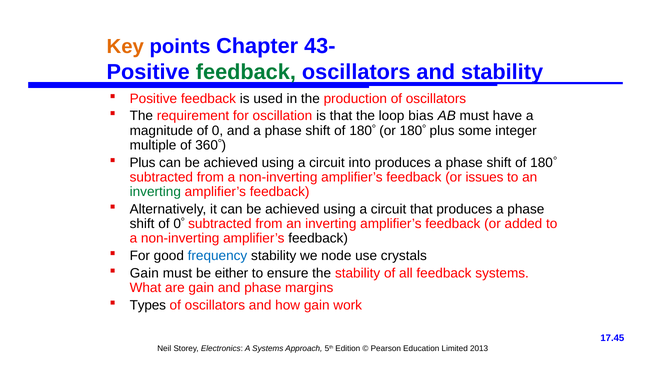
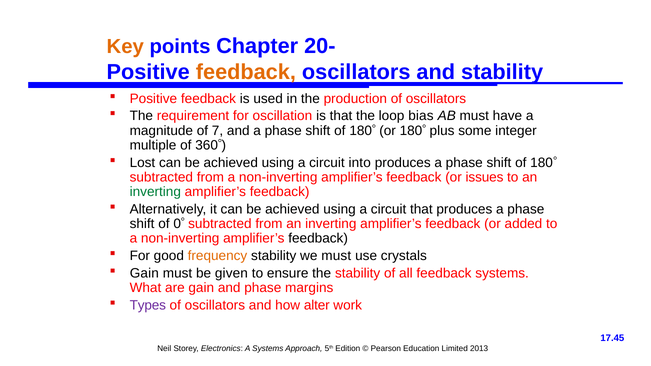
43-: 43- -> 20- (320, 46)
feedback colour: green -> orange (246, 72)
magnitude of 0: 0 -> 7 (217, 131)
Plus: Plus -> Lost (142, 163)
frequency colour: blue -> orange (217, 256)
we node: node -> must (336, 256)
either: either -> given (231, 273)
Types colour: black -> purple (148, 305)
how gain: gain -> alter (317, 305)
